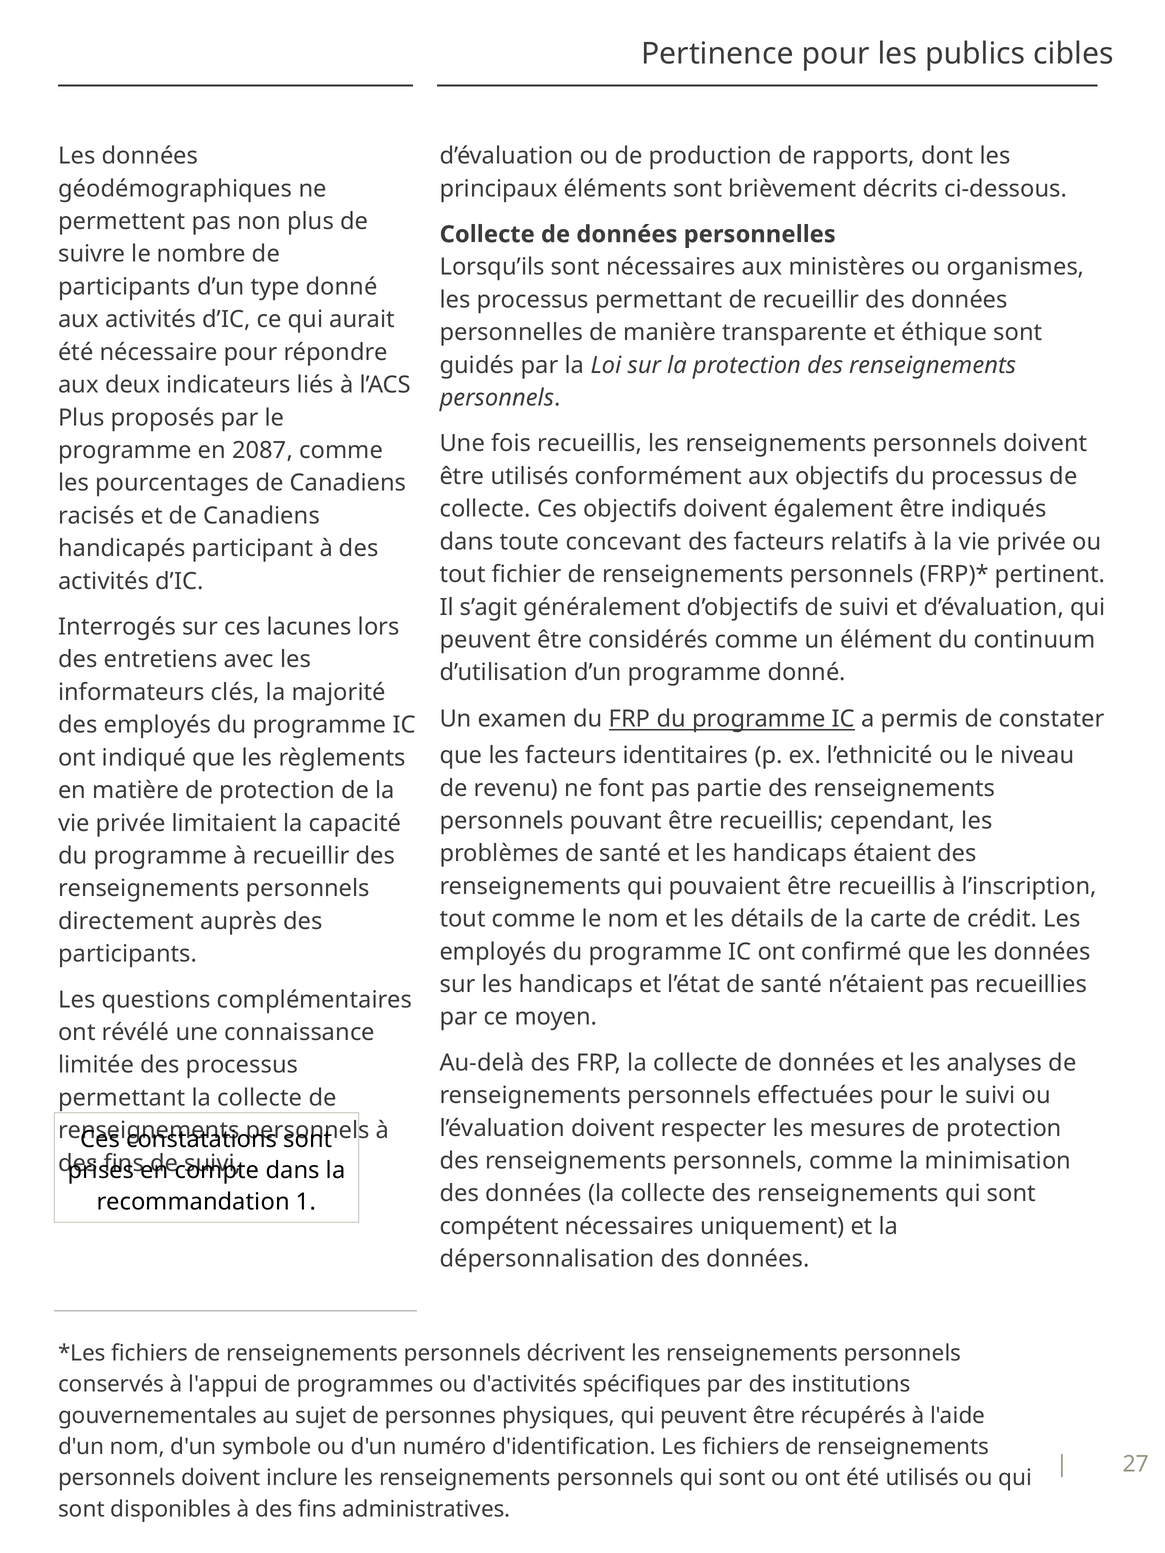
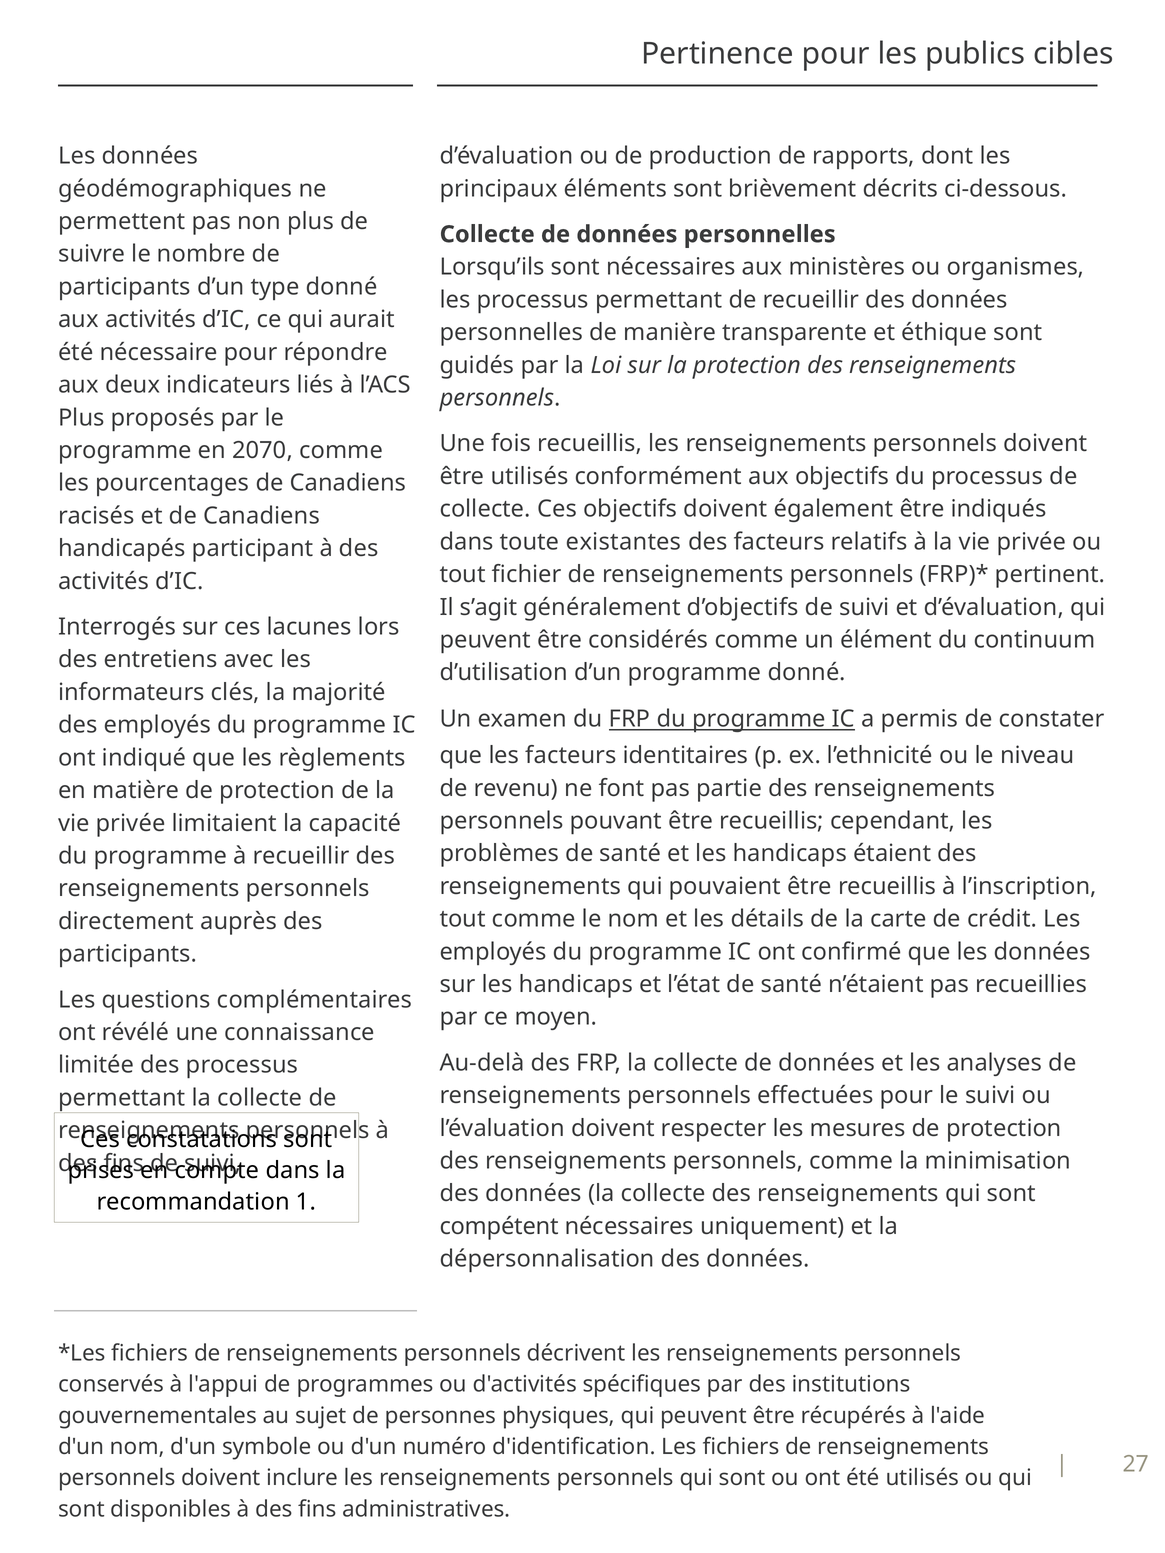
2087: 2087 -> 2070 (263, 451)
concevant: concevant -> existantes (624, 542)
